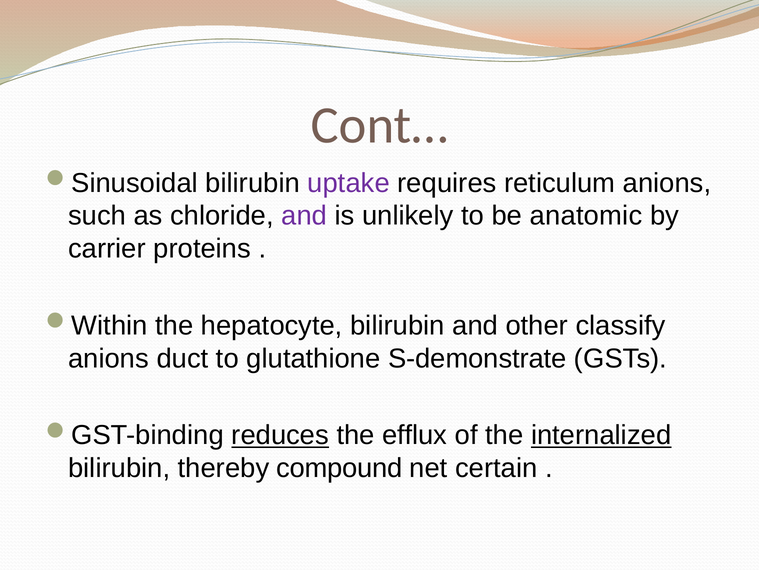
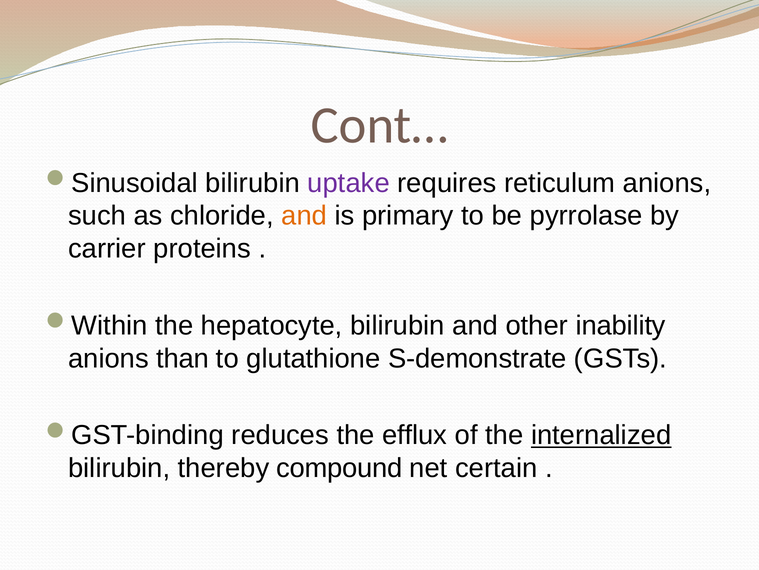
and colour: purple -> orange (304, 216)
unlikely: unlikely -> primary (408, 216)
anatomic: anatomic -> pyrrolase (586, 216)
classify: classify -> inability (621, 325)
duct: duct -> than (183, 358)
reduces underline: present -> none (280, 435)
